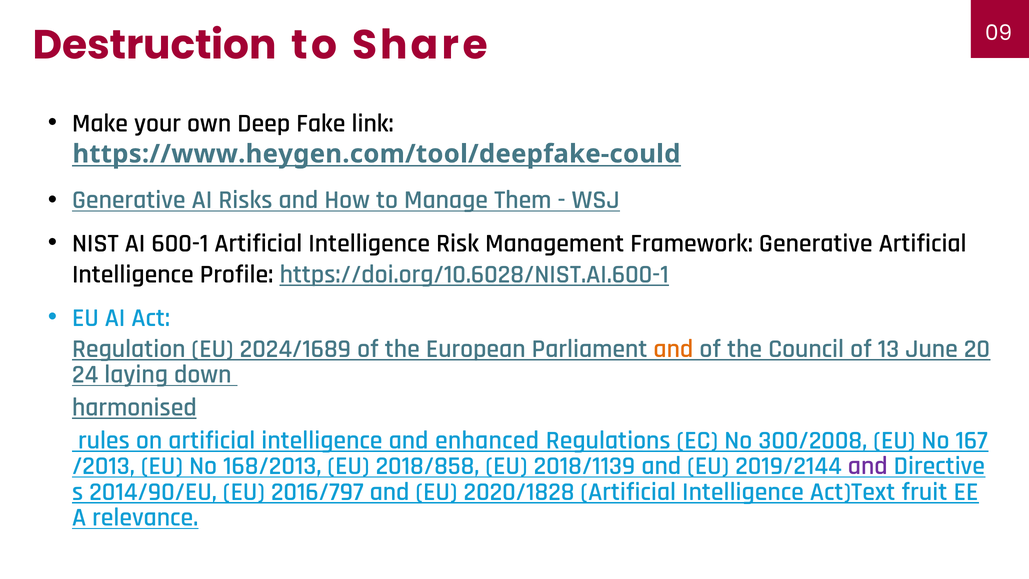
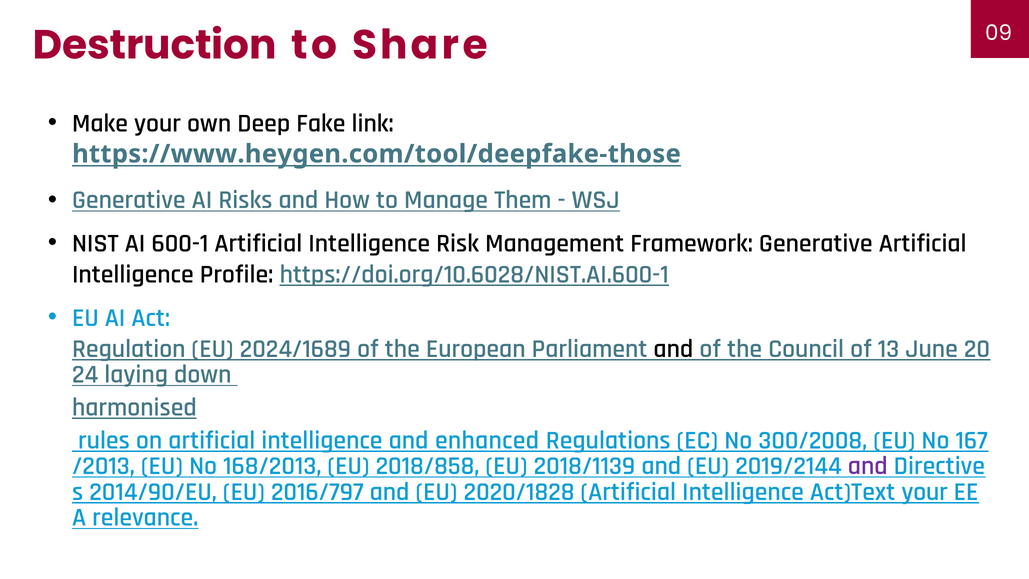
https://www.heygen.com/tool/deepfake-could: https://www.heygen.com/tool/deepfake-could -> https://www.heygen.com/tool/deepfake-those (376, 154)
and colour: orange -> black (673, 349)
Act)Text fruit: fruit -> your (925, 491)
